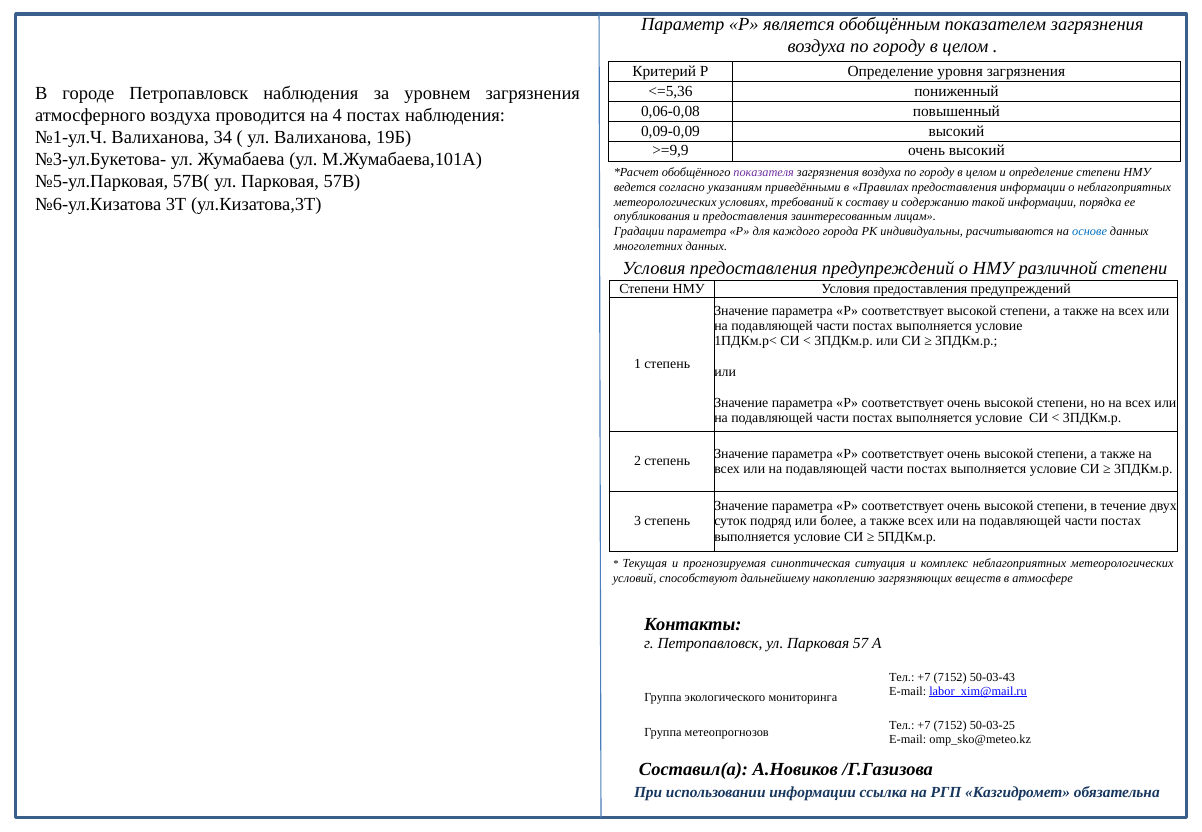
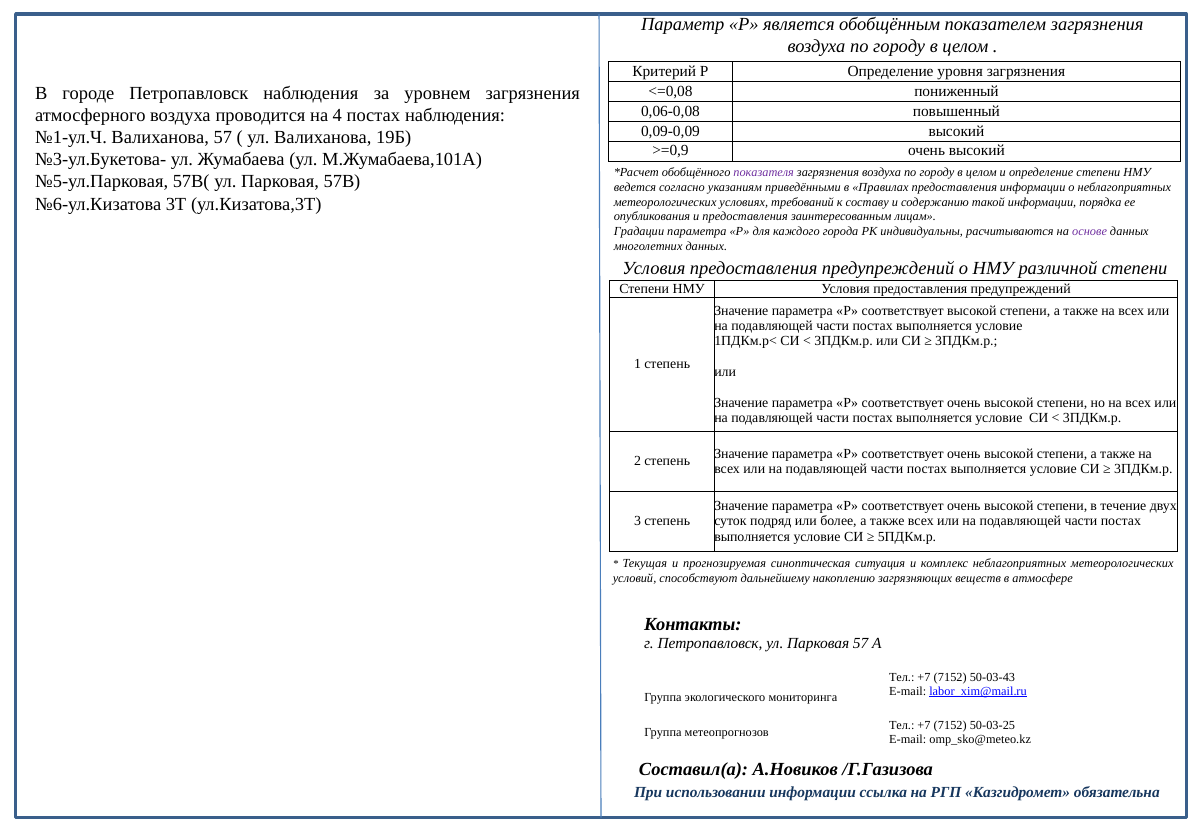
<=5,36: <=5,36 -> <=0,08 (671, 91)
Валиханова 34: 34 -> 57 (223, 137)
>=9,9: >=9,9 -> >=0,9 (670, 151)
основе colour: blue -> purple (1090, 232)
